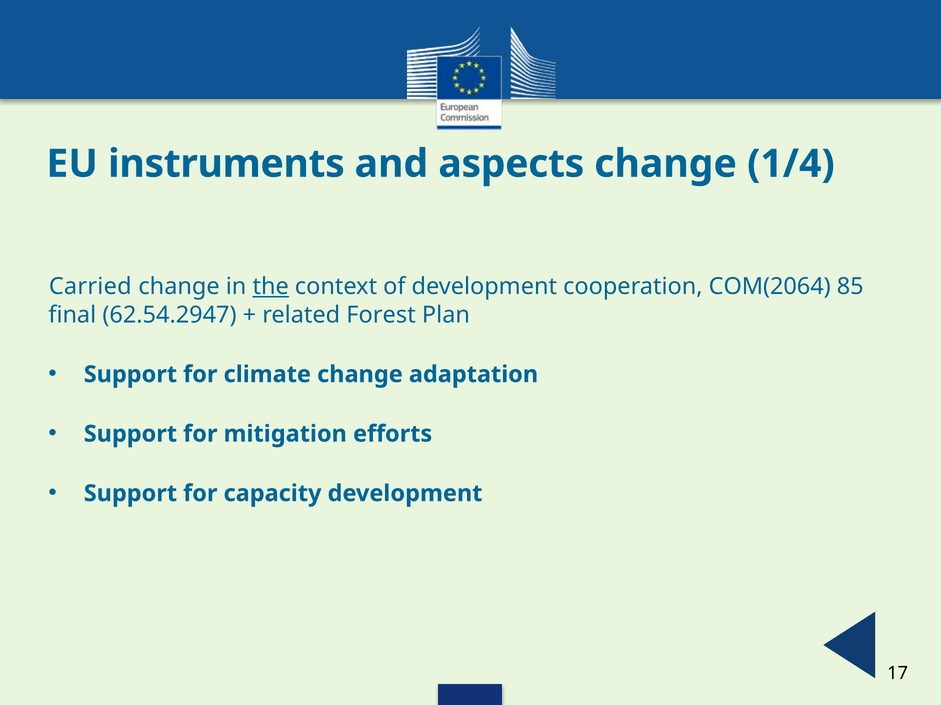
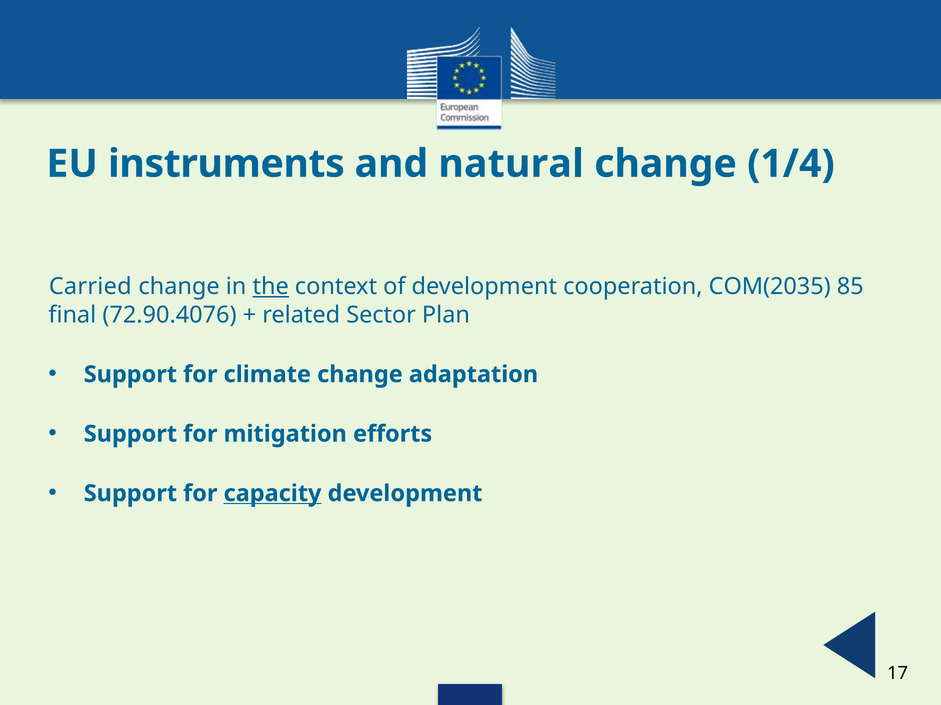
aspects: aspects -> natural (511, 164)
COM(2064: COM(2064 -> COM(2035 (770, 287)
62.54.2947: 62.54.2947 -> 72.90.4076 (170, 315)
Forest: Forest -> Sector (381, 315)
capacity underline: none -> present (273, 494)
